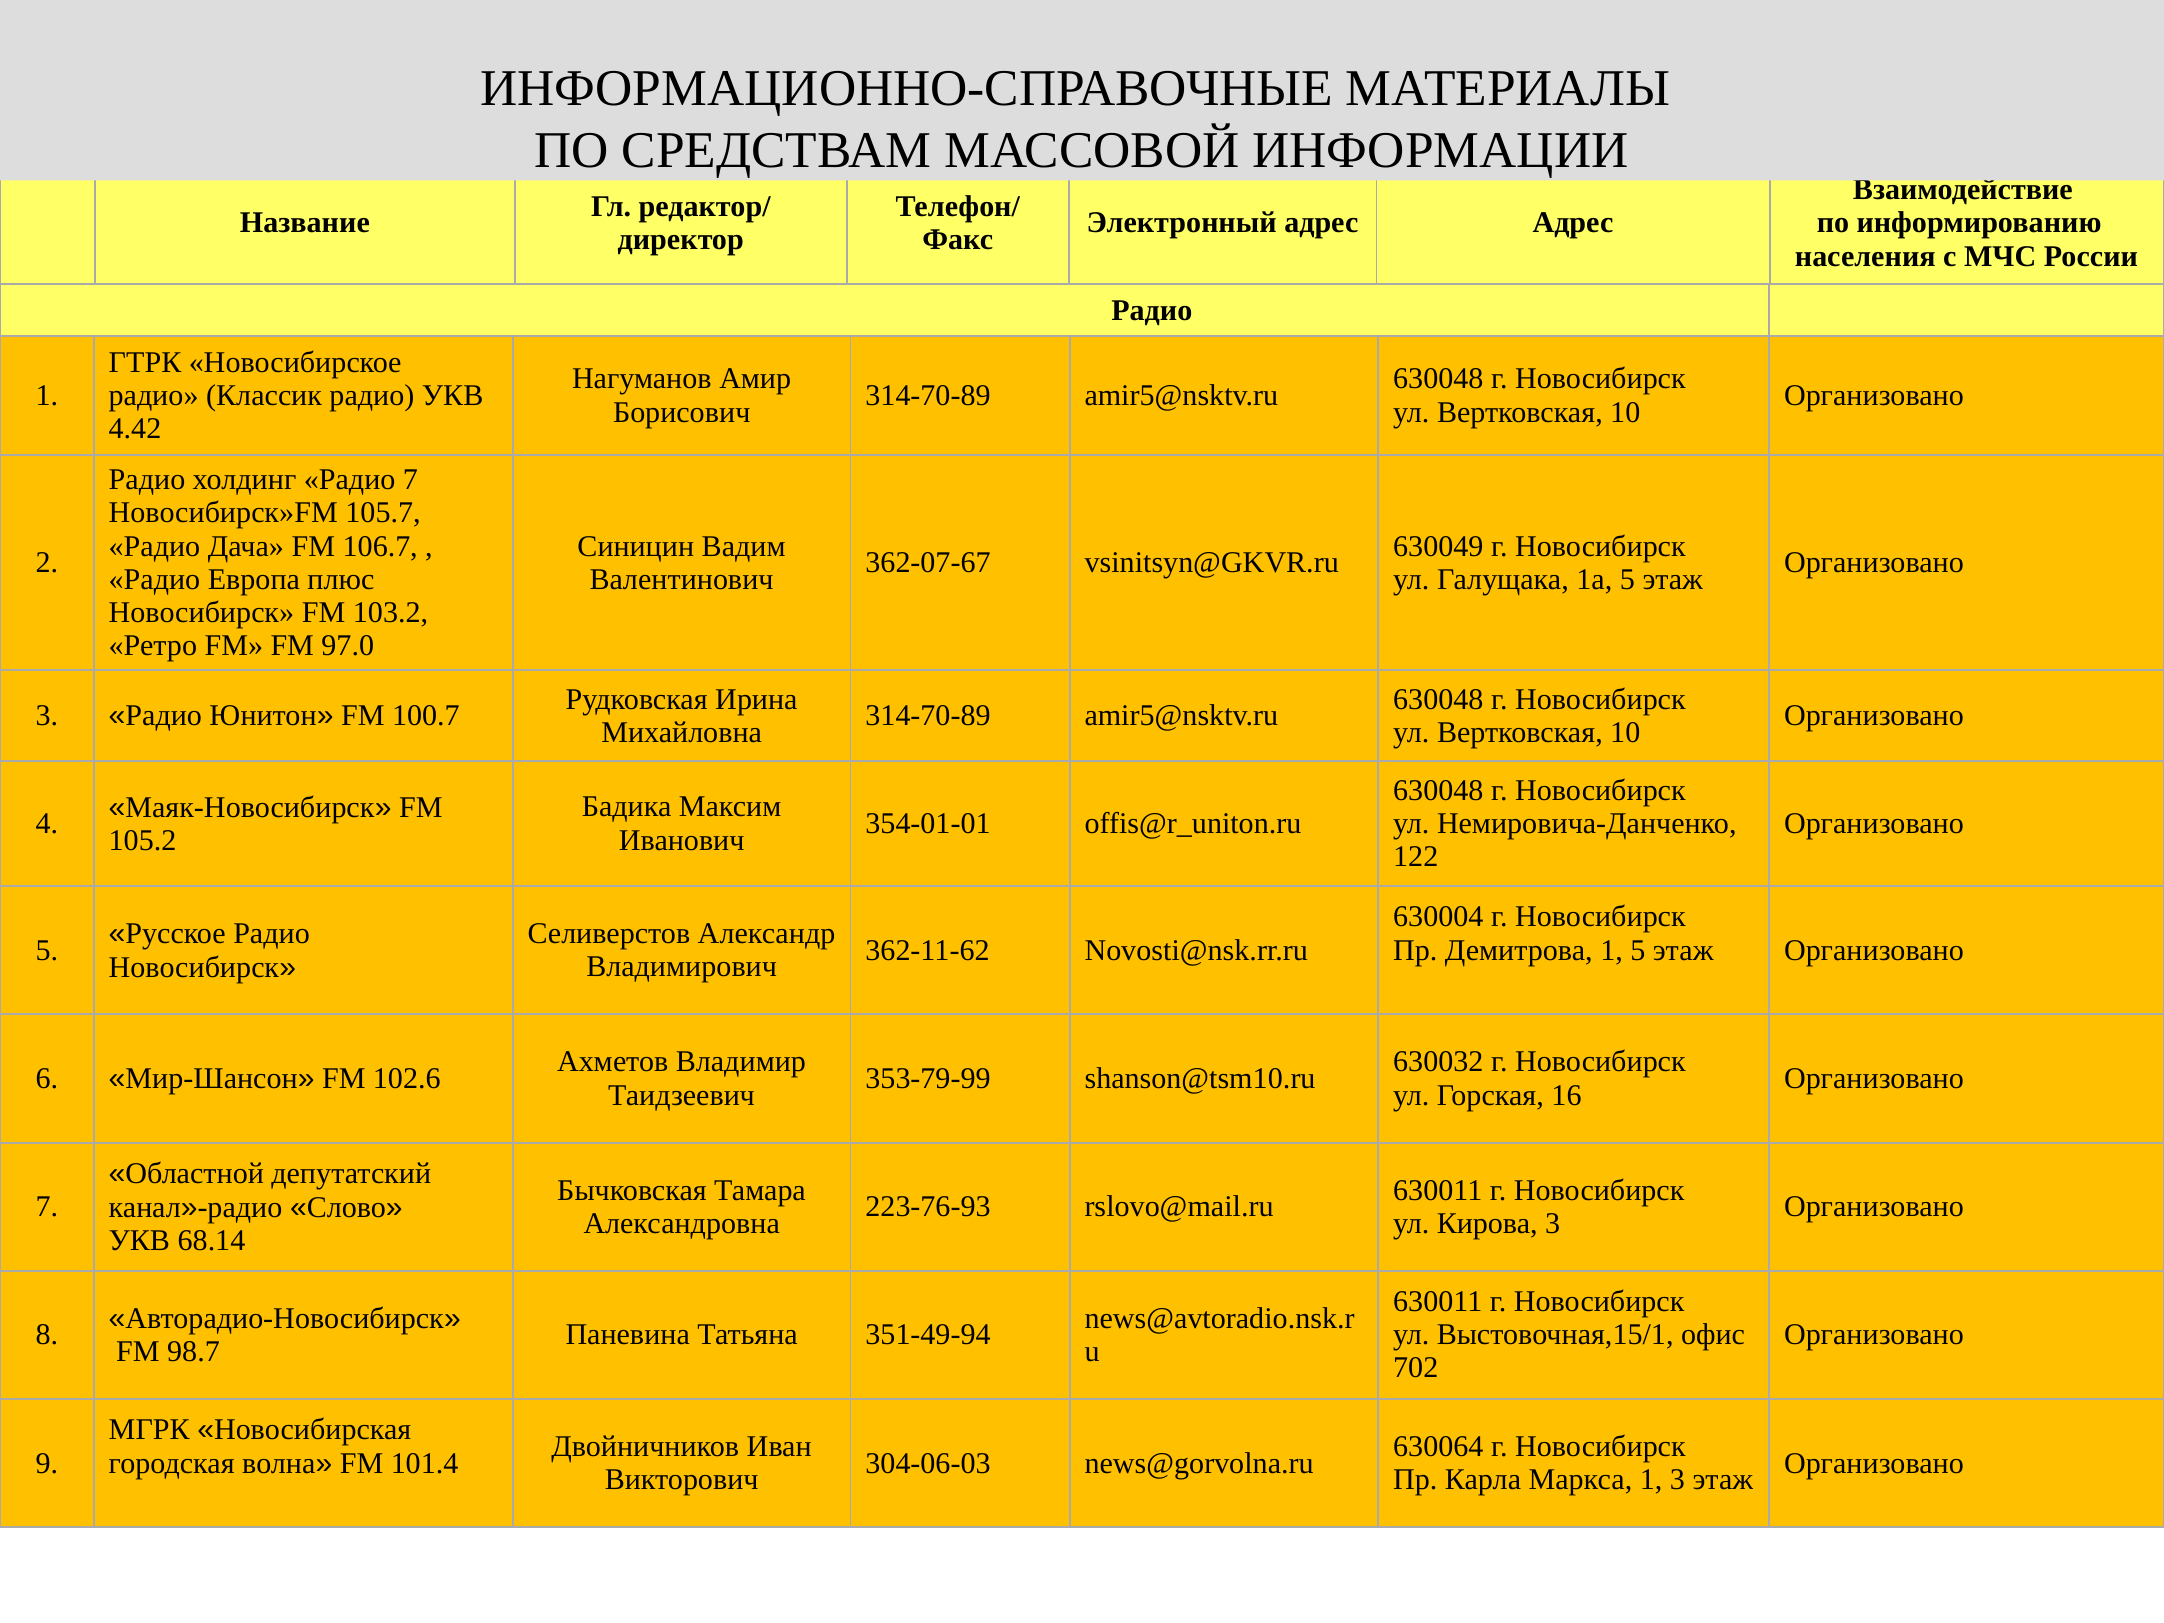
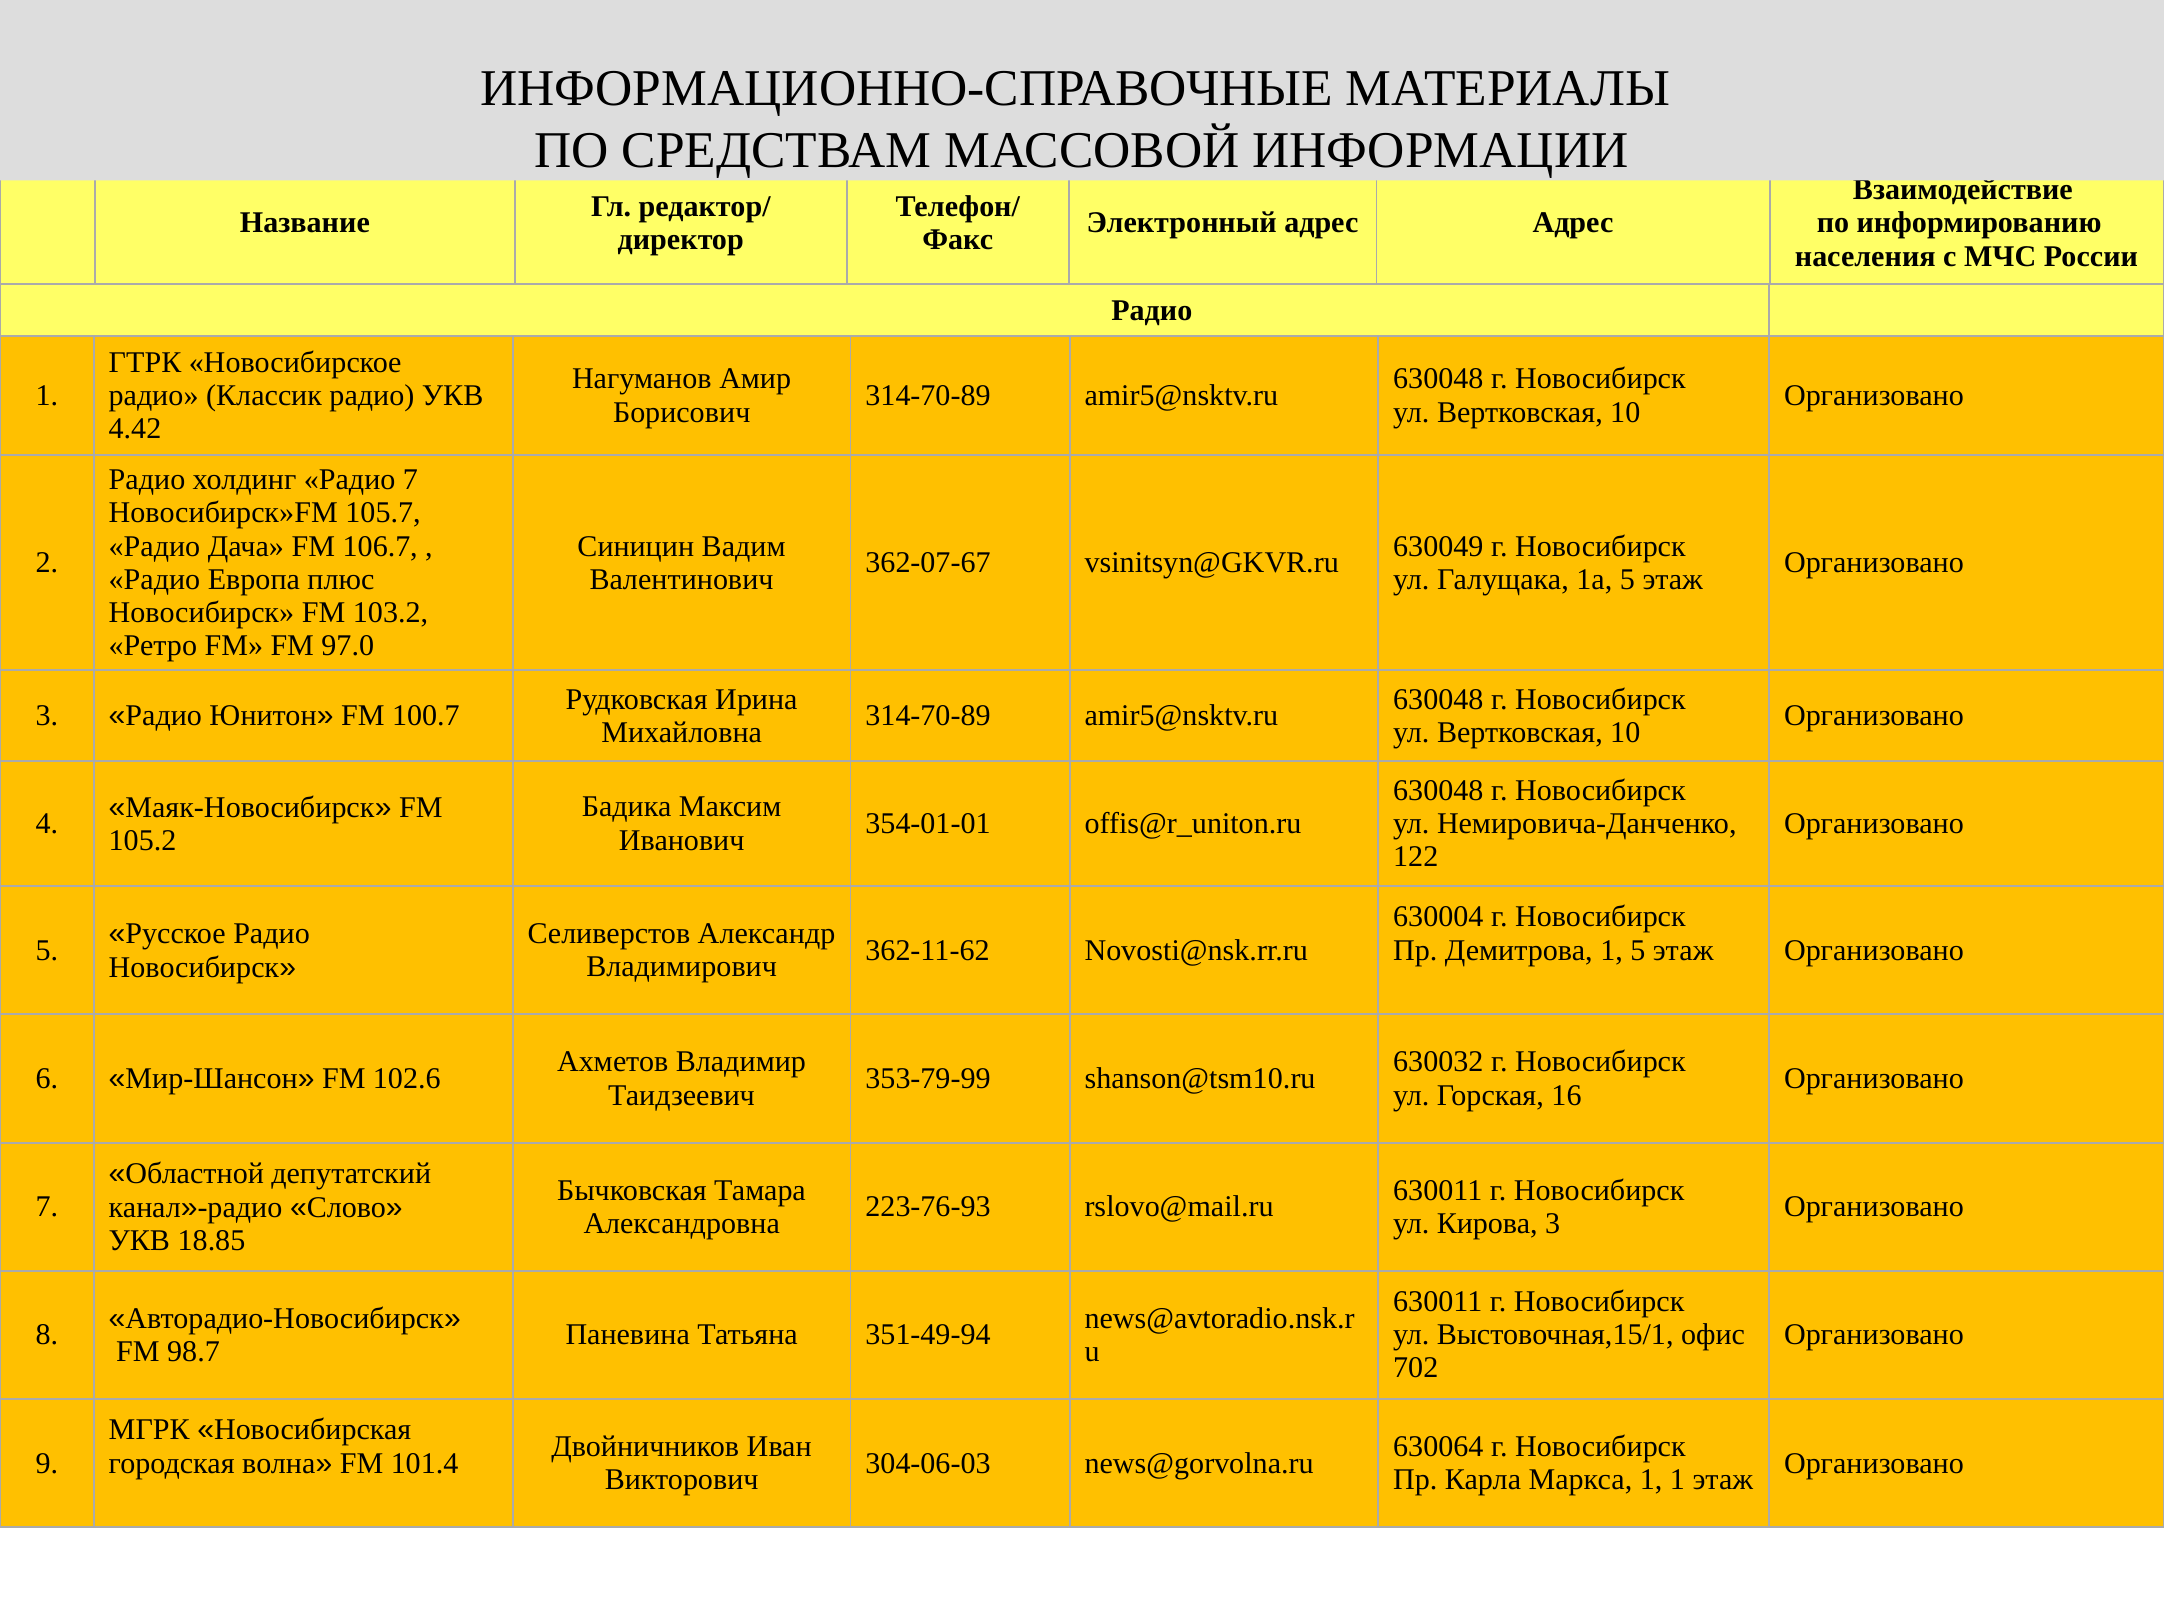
68.14: 68.14 -> 18.85 (212, 1241)
1 3: 3 -> 1 (1677, 1480)
